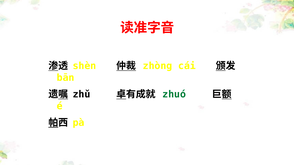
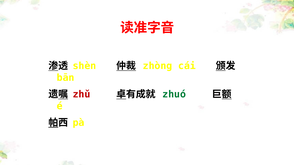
zhǔ colour: black -> red (82, 94)
